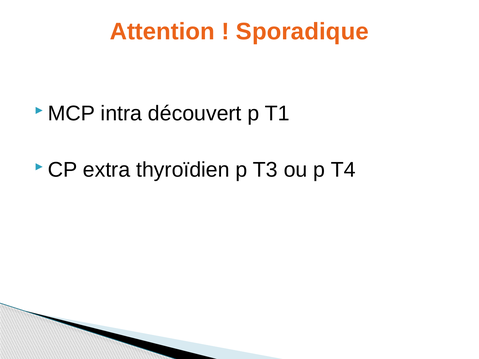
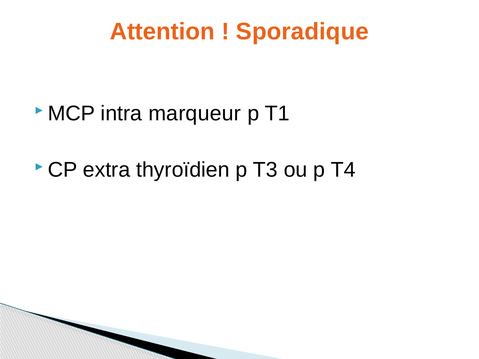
découvert: découvert -> marqueur (195, 114)
